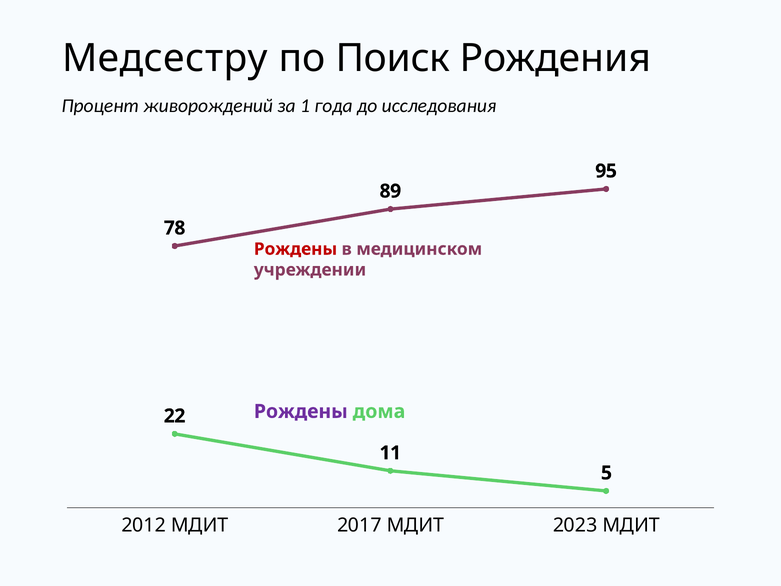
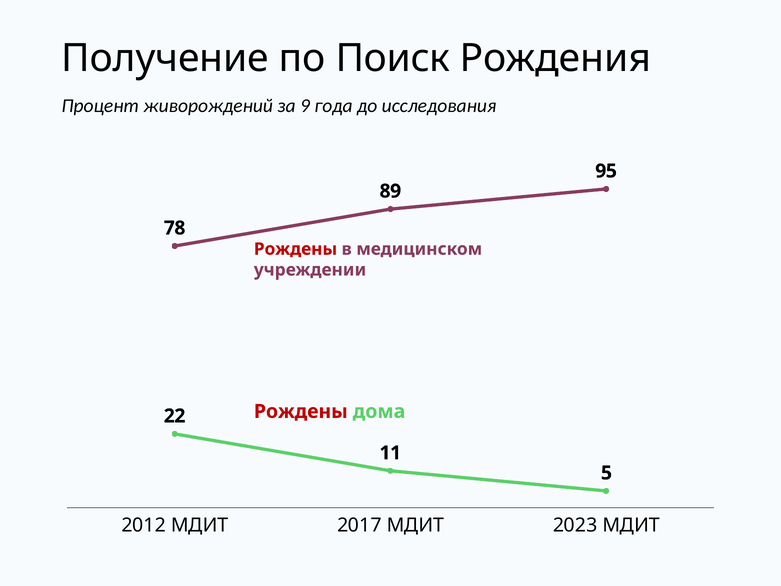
Медсестру: Медсестру -> Получение (165, 58)
1: 1 -> 9 (305, 106)
Рождены colour: purple -> red (301, 411)
